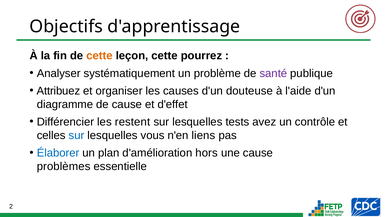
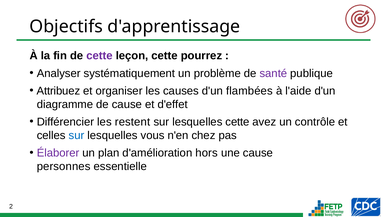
cette colour: orange -> purple (100, 56)
douteuse: douteuse -> flambées (249, 91)
lesquelles tests: tests -> cette (237, 122)
liens: liens -> chez (203, 136)
Élaborer colour: blue -> purple (58, 153)
problèmes: problèmes -> personnes (64, 167)
